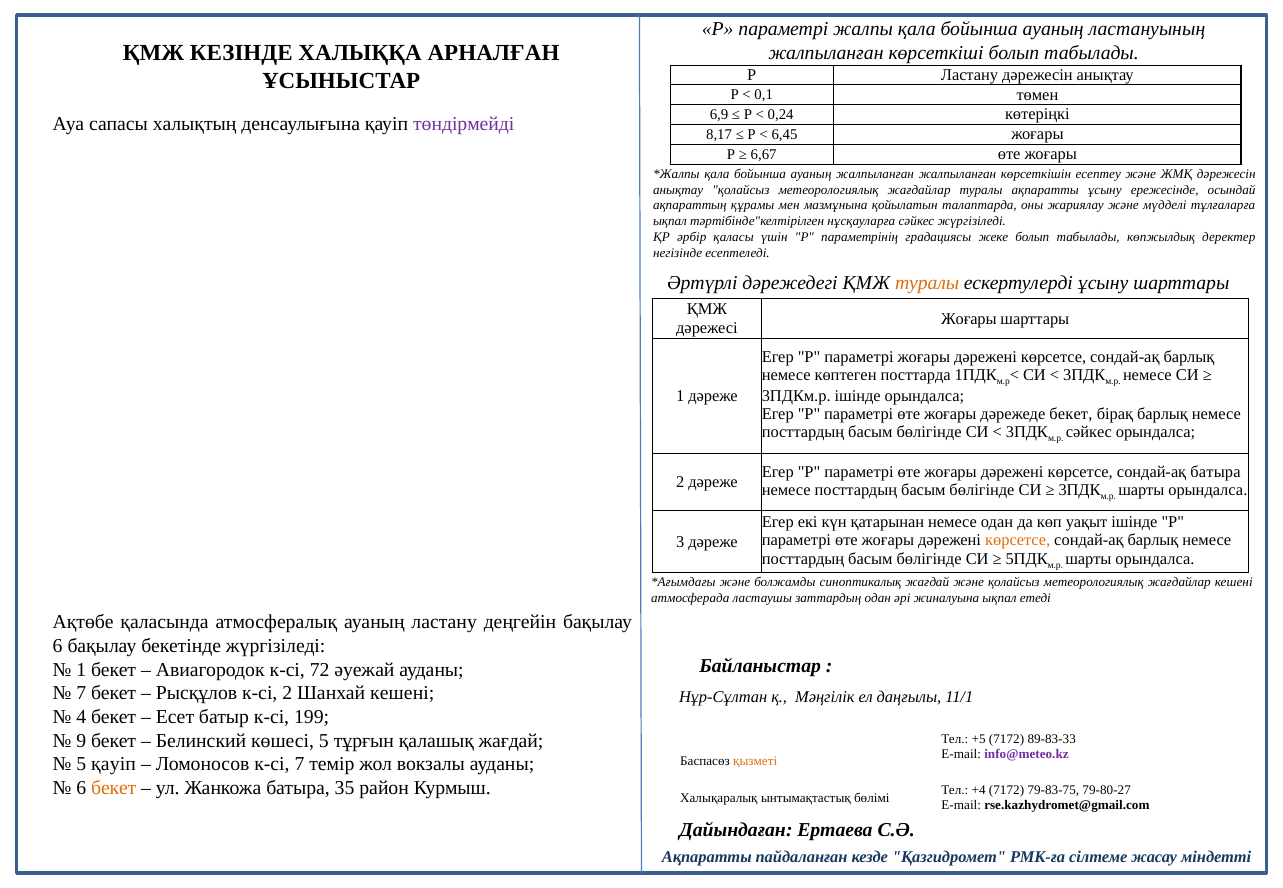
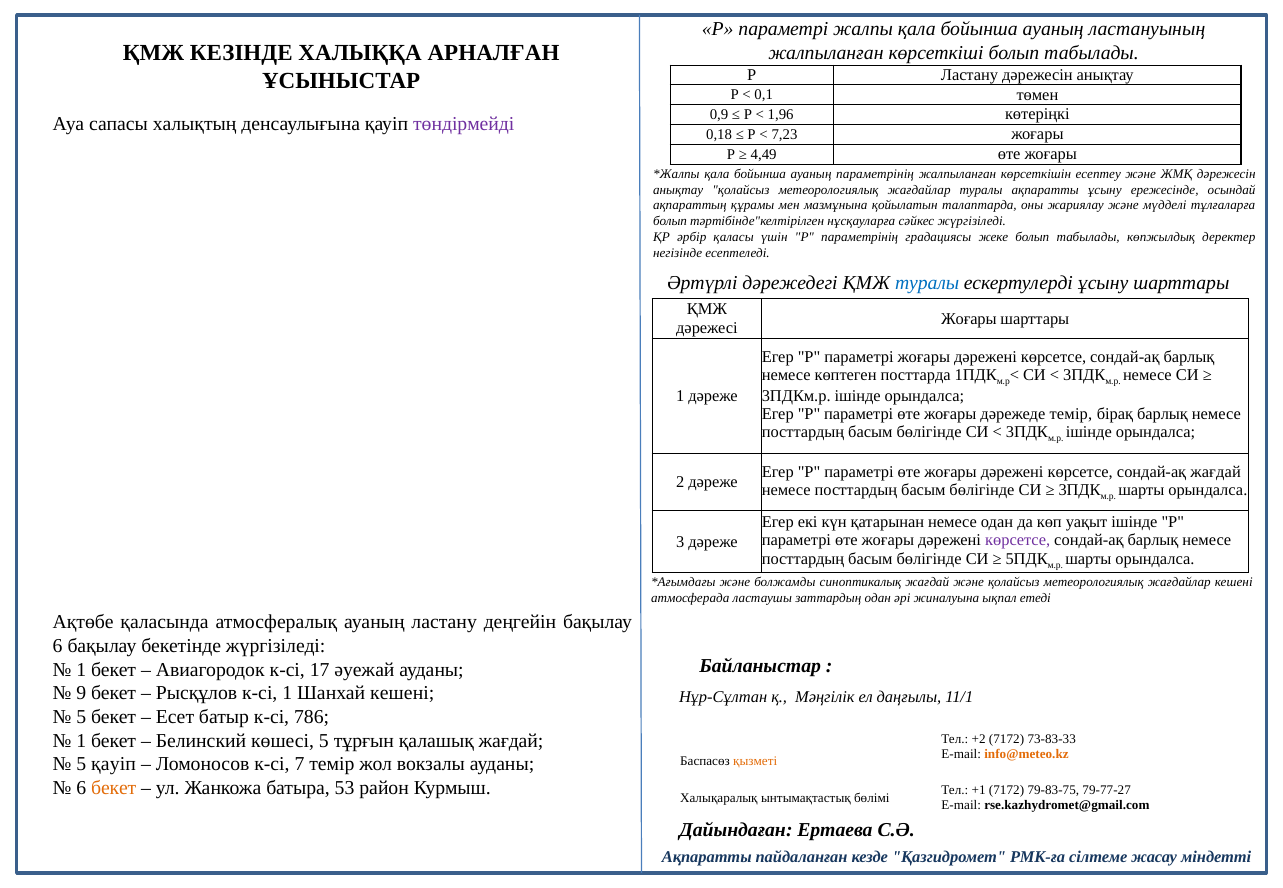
6,9: 6,9 -> 0,9 (719, 115)
0,24: 0,24 -> 1,96 (781, 115)
8,17: 8,17 -> 0,18 (719, 134)
6,45: 6,45 -> 7,23 (784, 134)
6,67: 6,67 -> 4,49 (764, 154)
ауаның жалпыланған: жалпыланған -> параметрінің (875, 174)
ықпал: ықпал -> болып (670, 221)
туралы colour: orange -> blue (927, 283)
дәрежеде бекет: бекет -> темір (1071, 414)
сәйкес: сәйкес -> ішінде (1089, 432)
сондай-ақ батыра: батыра -> жағдай (1216, 472)
көрсетсе colour: orange -> purple (1018, 541)
72: 72 -> 17 (320, 670)
7: 7 -> 9 (81, 694)
к-сі 2: 2 -> 1 (287, 694)
4: 4 -> 5 (81, 717)
199: 199 -> 786 (312, 717)
9: 9 -> 1 (81, 741)
+5: +5 -> +2 (979, 740)
89-83-33: 89-83-33 -> 73-83-33 (1052, 740)
info@meteo.kz colour: purple -> orange (1027, 754)
35: 35 -> 53 (345, 788)
+4: +4 -> +1 (979, 791)
79-80-27: 79-80-27 -> 79-77-27 (1107, 791)
